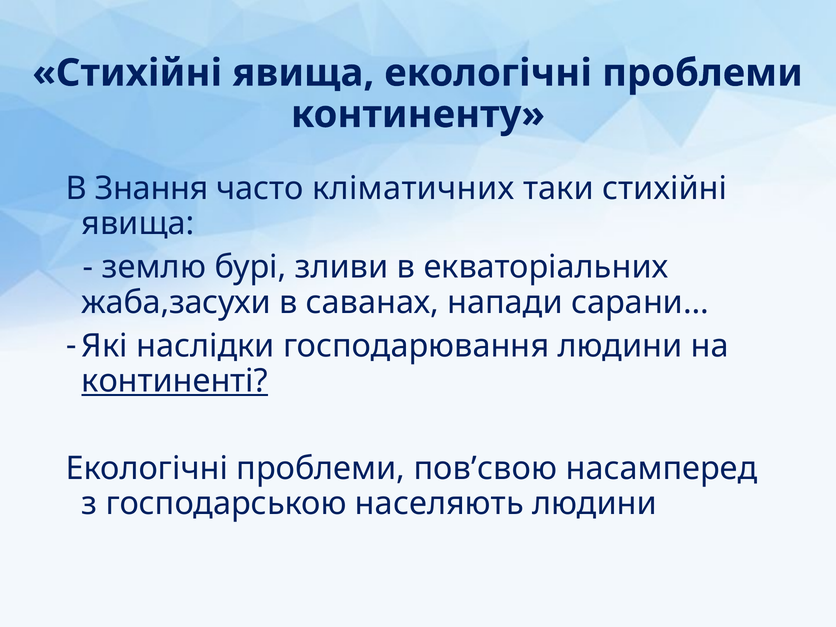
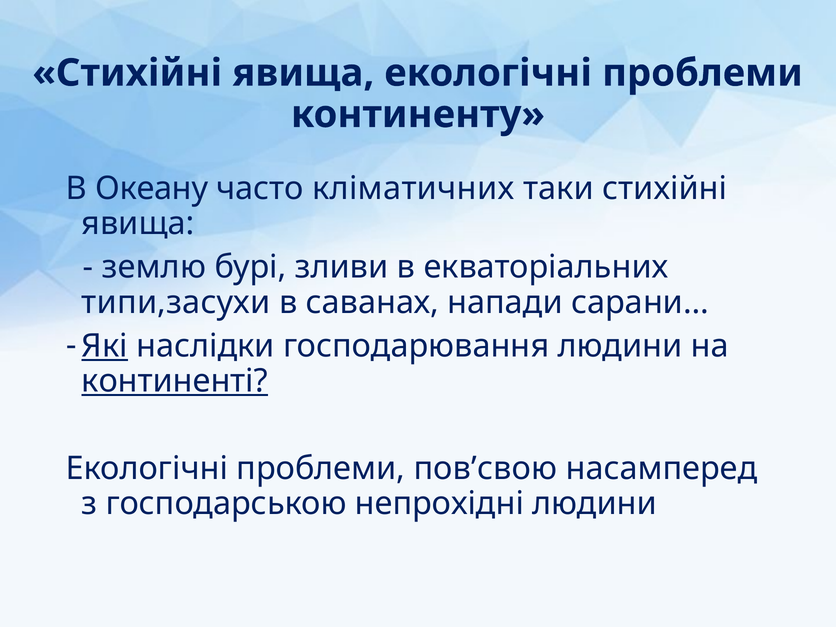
Знання: Знання -> Океану (152, 188)
жаба,засухи: жаба,засухи -> типи,засухи (176, 302)
Які underline: none -> present (105, 346)
населяють: населяють -> непрохідні (439, 504)
